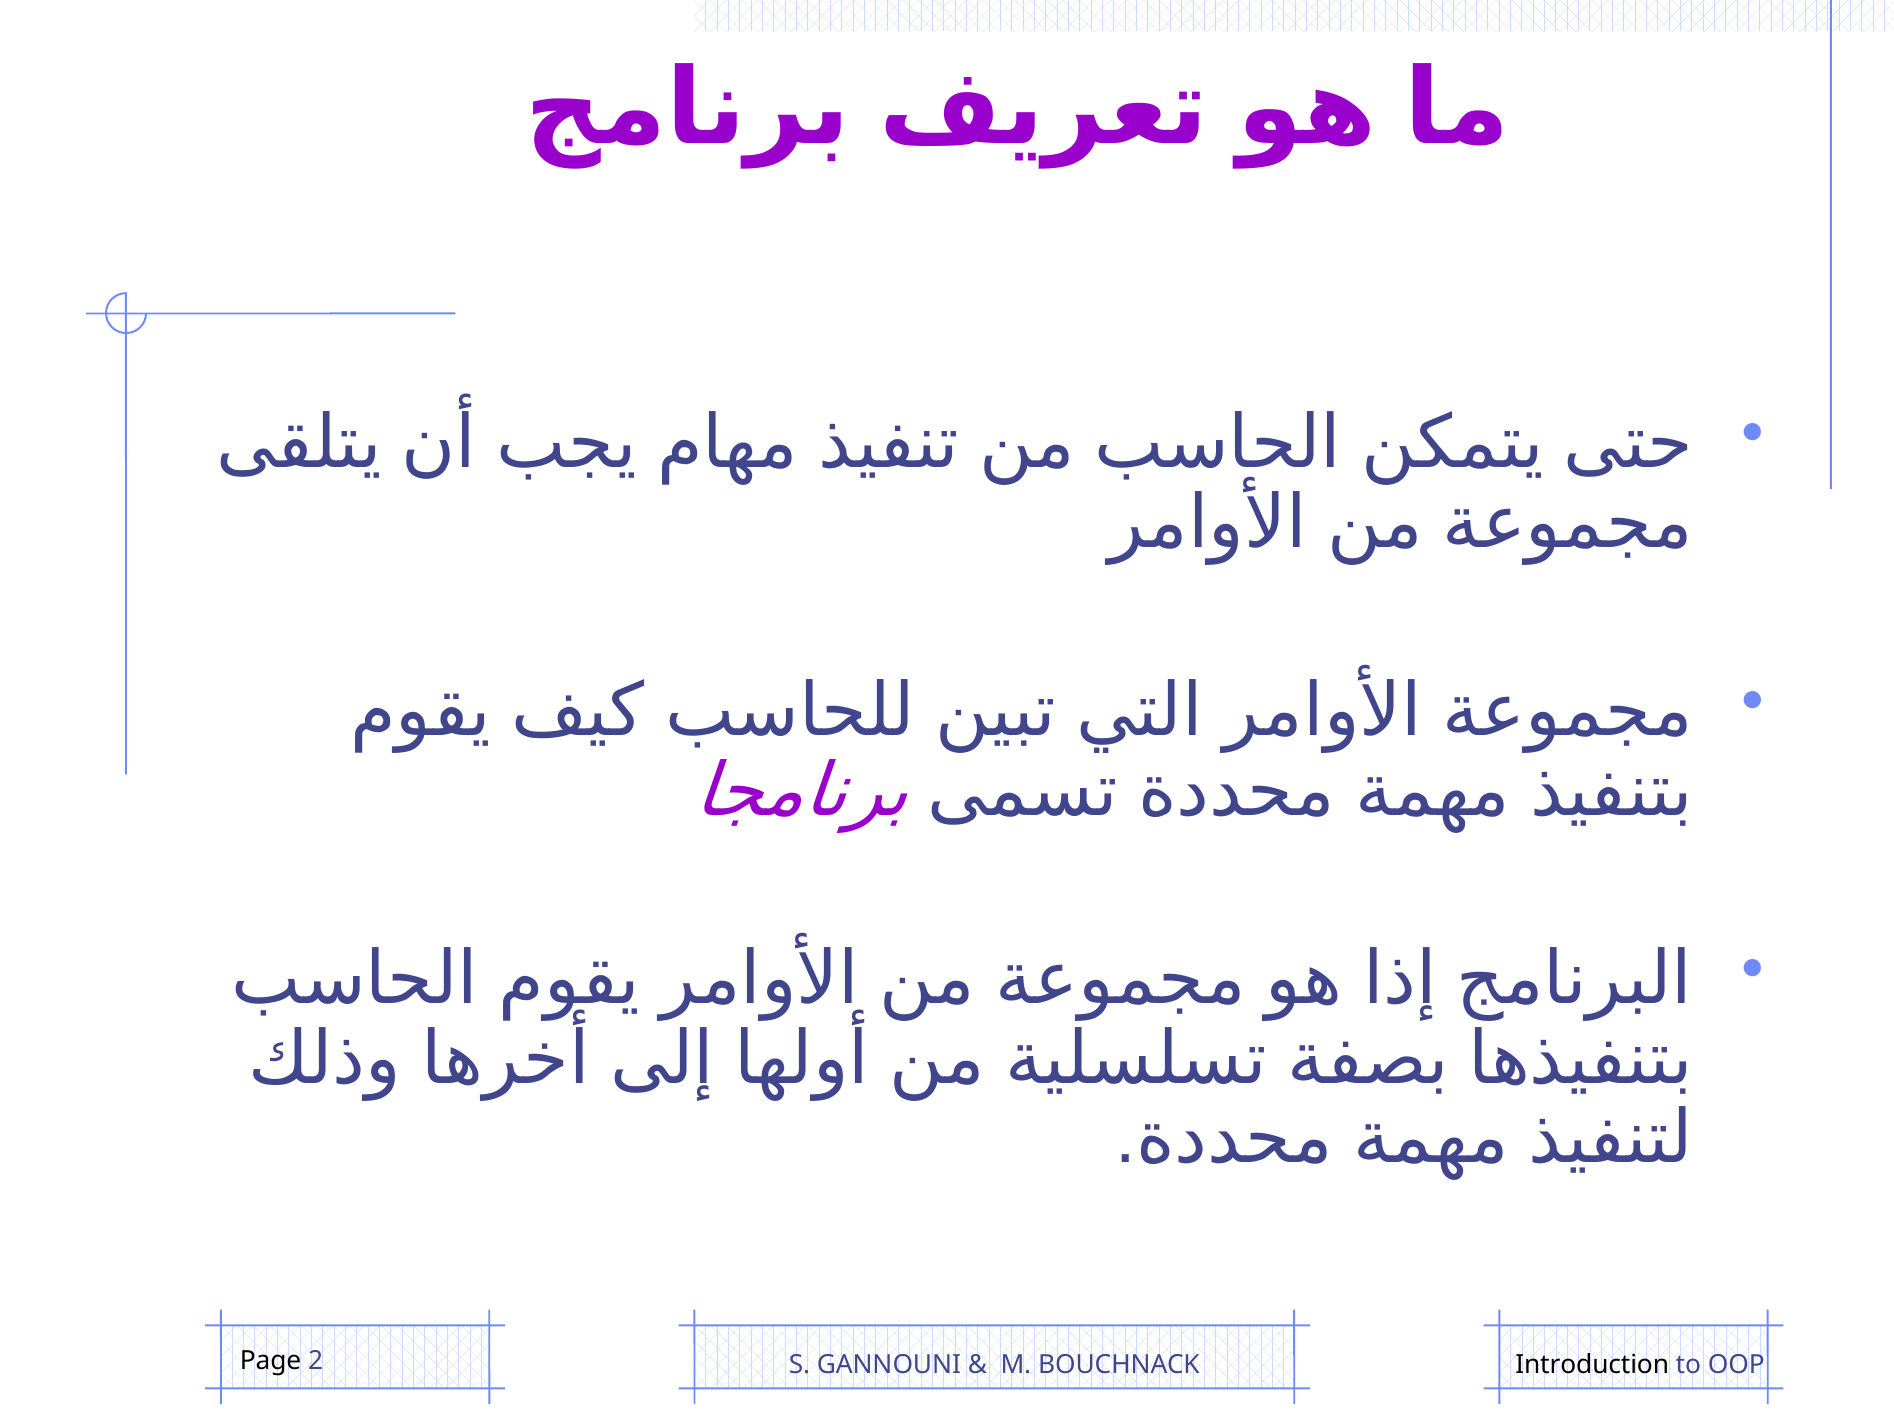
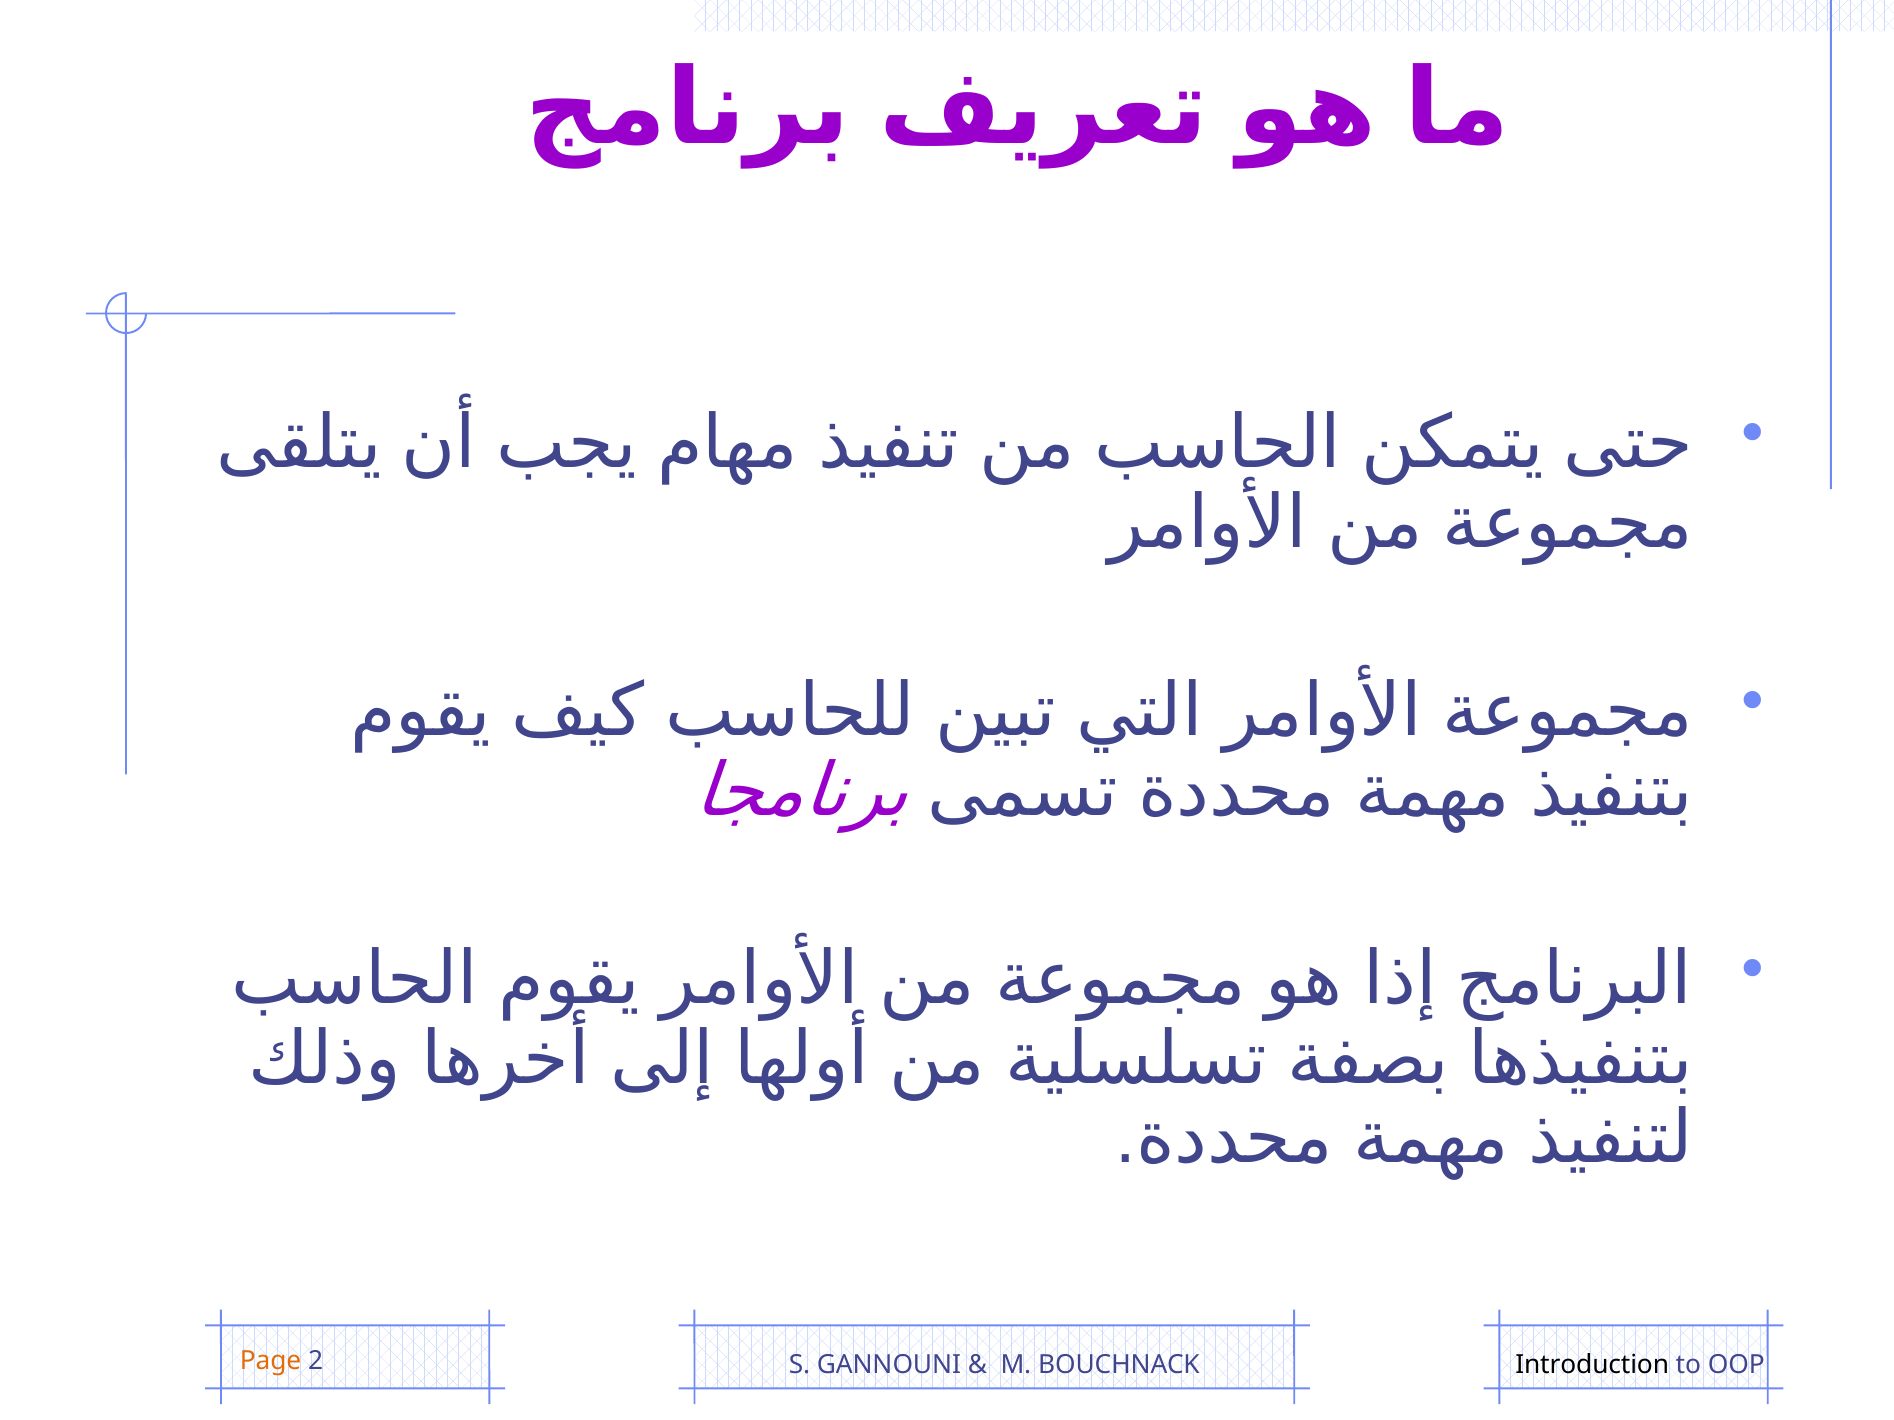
Page colour: black -> orange (271, 1361)
